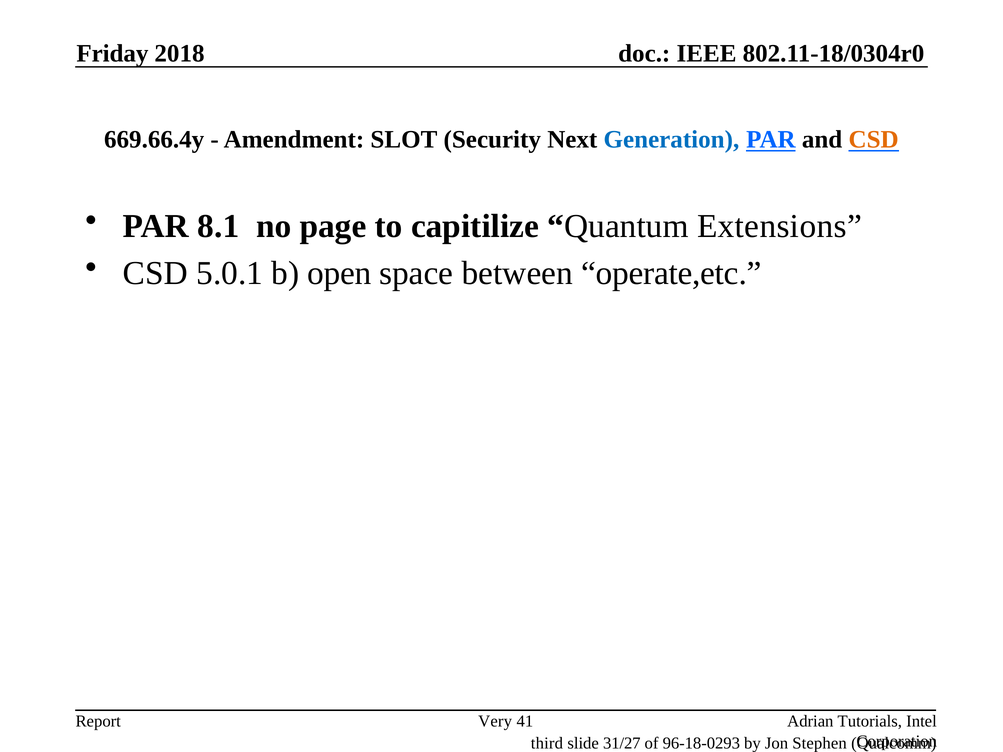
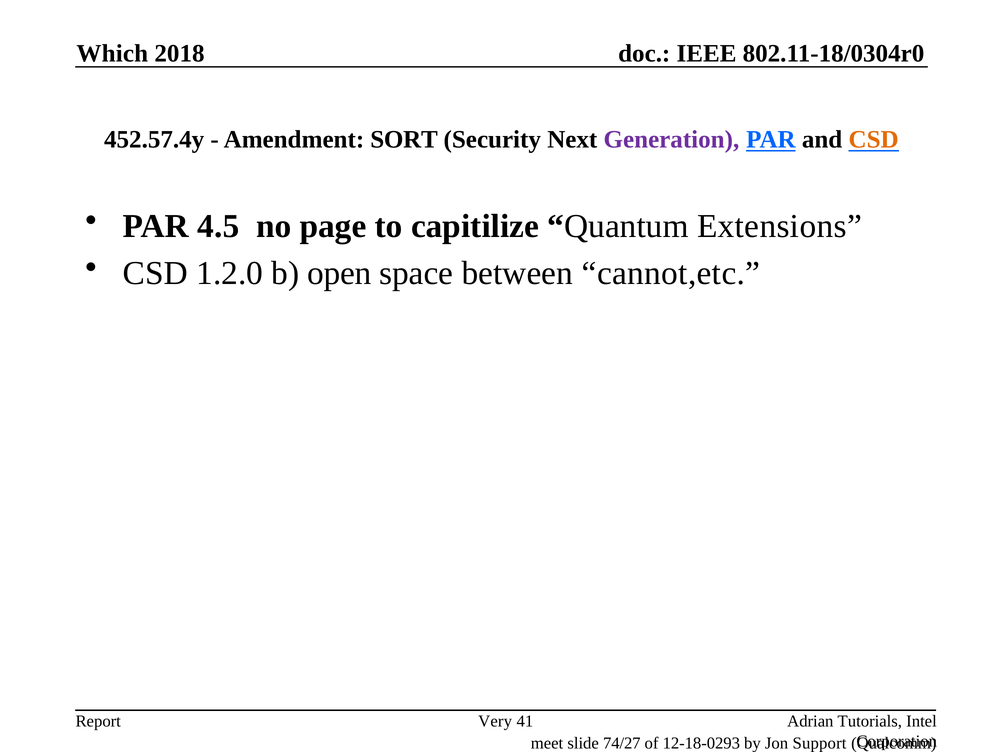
Friday: Friday -> Which (112, 54)
669.66.4y: 669.66.4y -> 452.57.4y (154, 140)
SLOT: SLOT -> SORT (404, 140)
Generation colour: blue -> purple (671, 140)
8.1: 8.1 -> 4.5 (218, 226)
5.0.1: 5.0.1 -> 1.2.0 (230, 273)
operate,etc: operate,etc -> cannot,etc (671, 273)
third: third -> meet (547, 743)
31/27: 31/27 -> 74/27 (622, 743)
96-18-0293: 96-18-0293 -> 12-18-0293 (701, 743)
Stephen: Stephen -> Support (820, 743)
